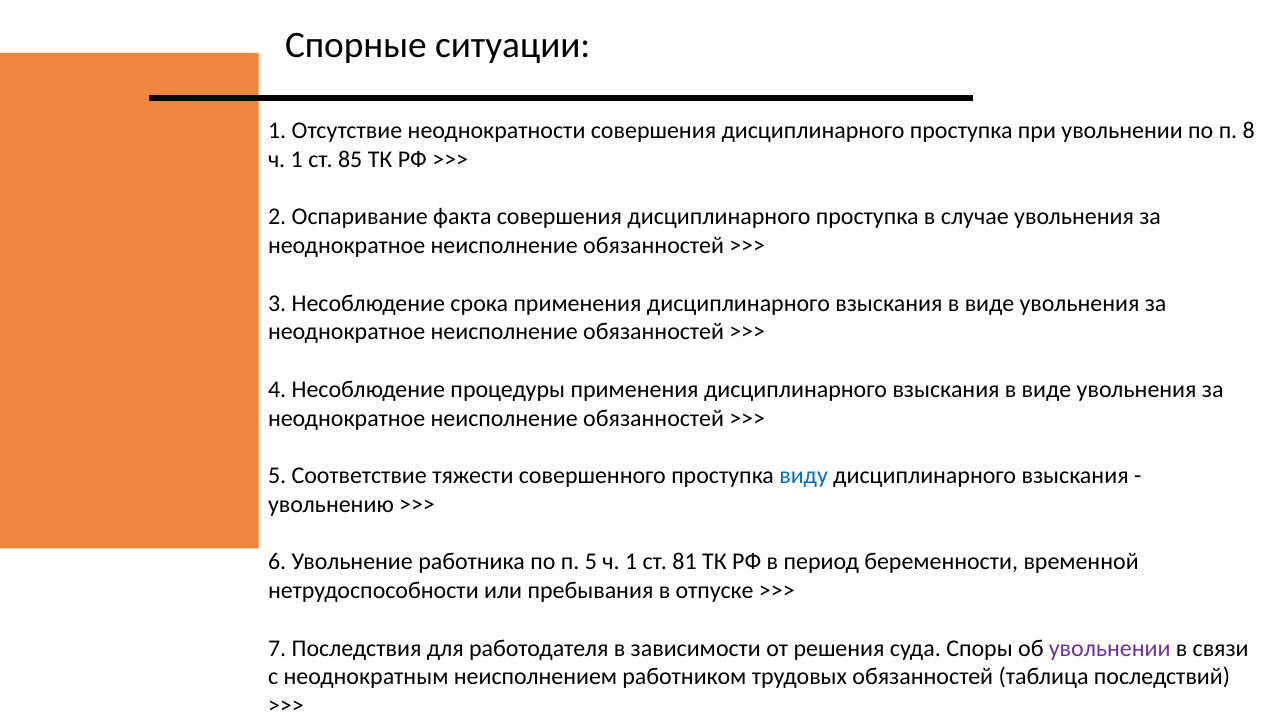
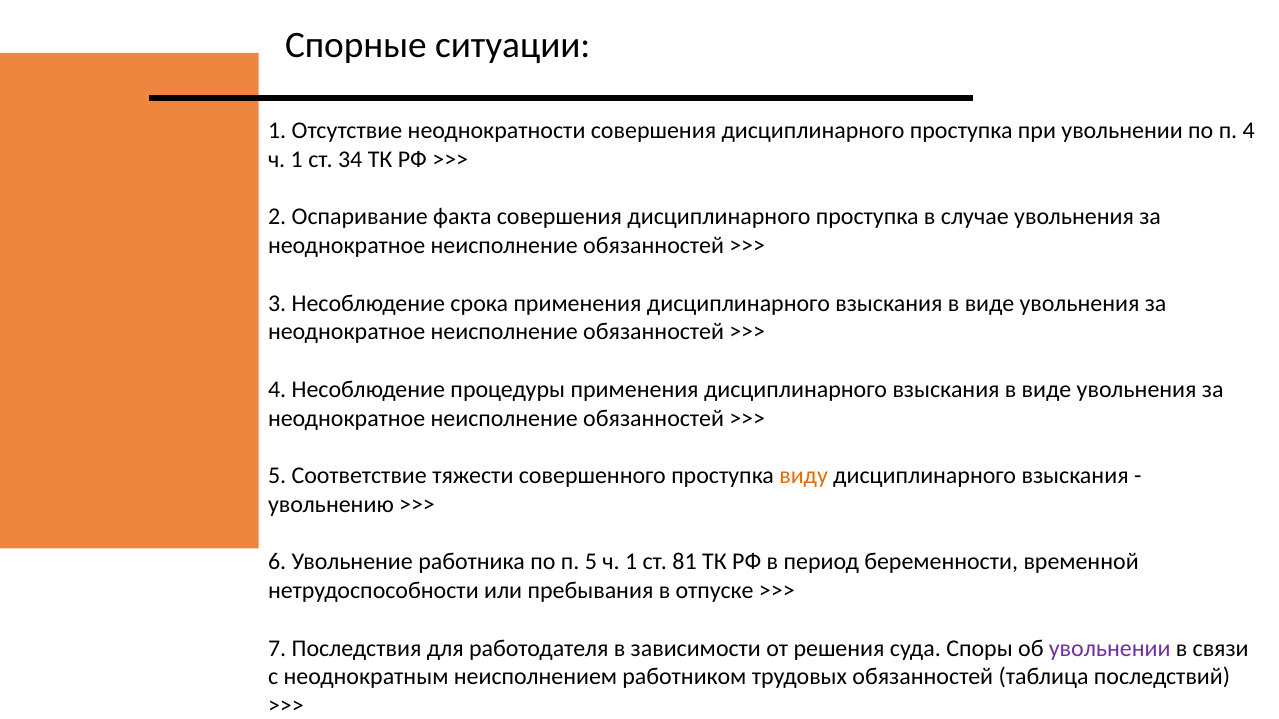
п 8: 8 -> 4 (1249, 131)
85: 85 -> 34 (350, 159)
виду colour: blue -> orange (804, 476)
